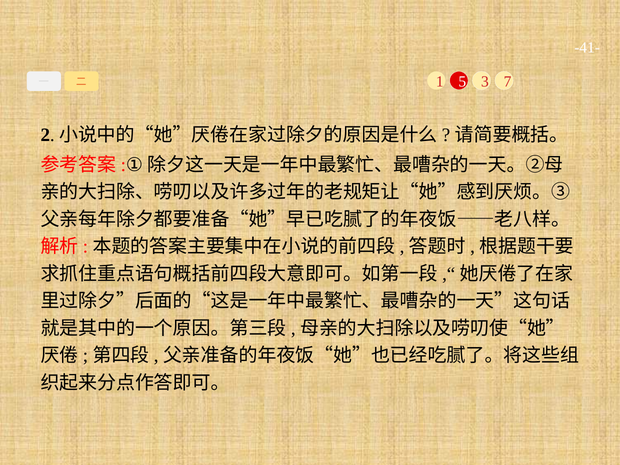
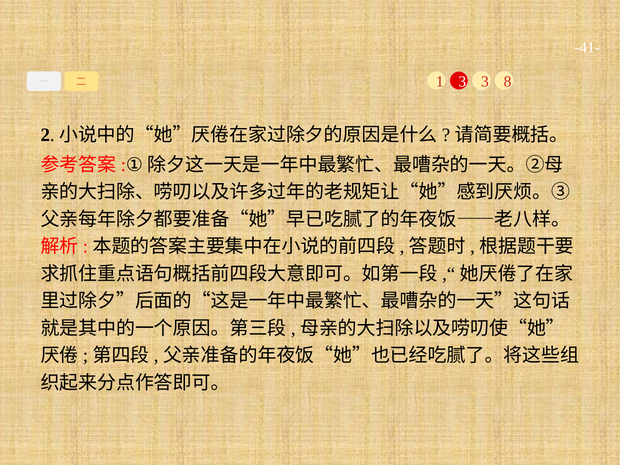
1 5: 5 -> 3 (462, 82)
7: 7 -> 8 (508, 82)
